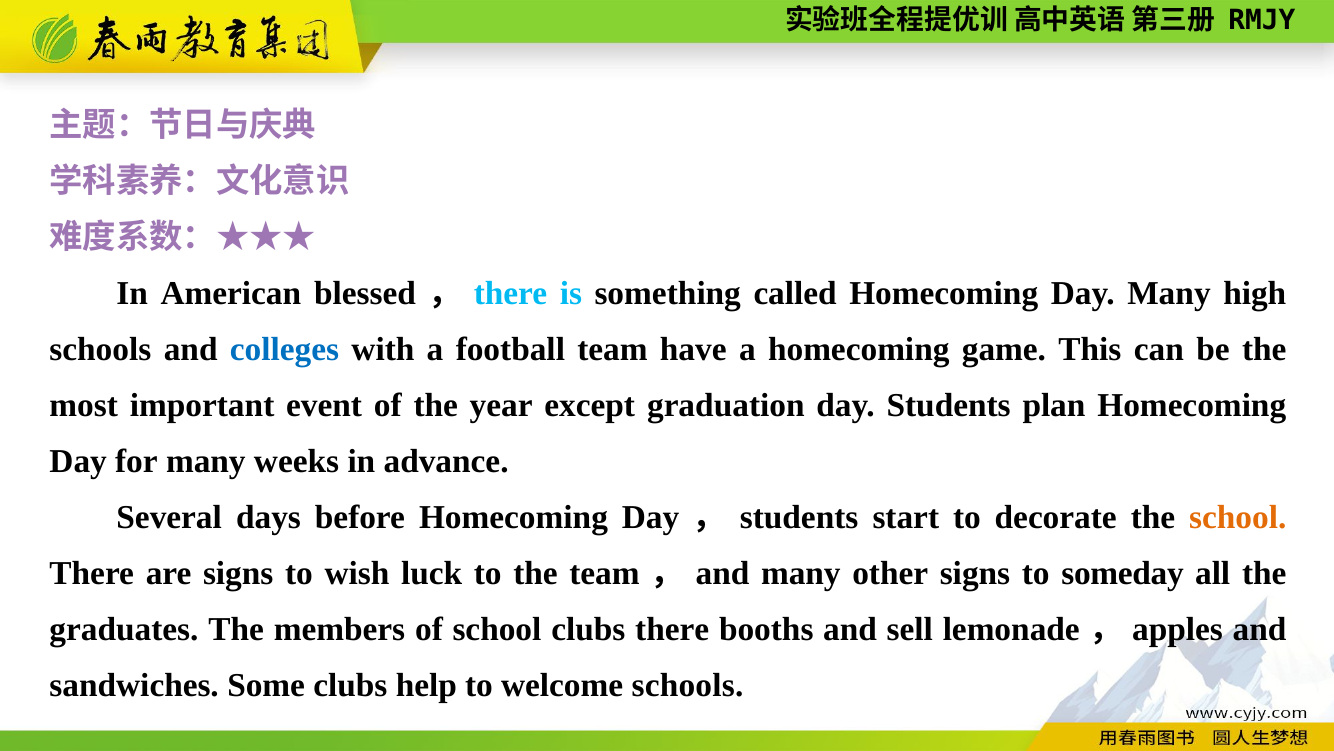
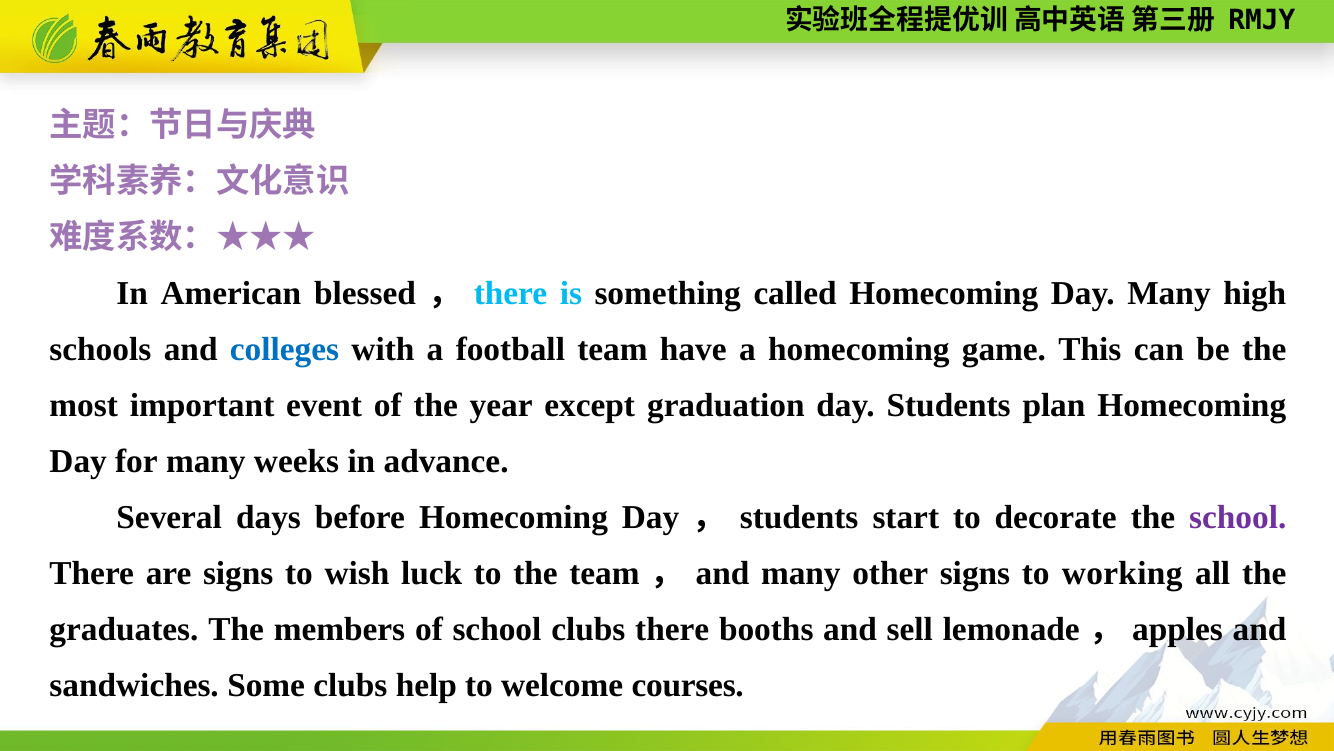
school colour: orange -> purple (1238, 517)
someday: someday -> working (1122, 573)
welcome schools: schools -> courses (688, 685)
